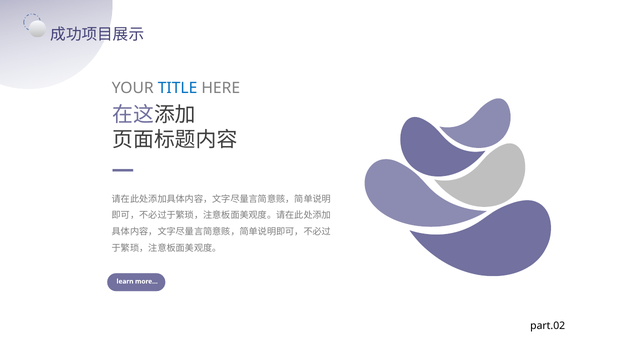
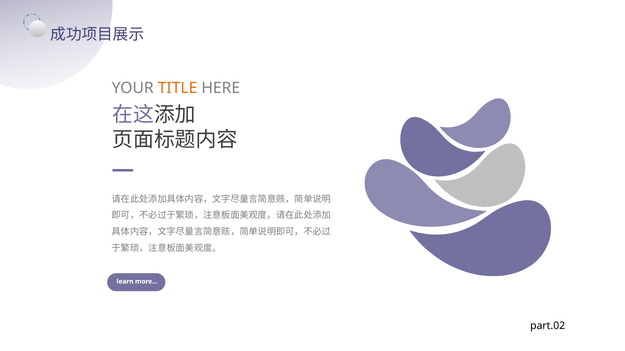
TITLE colour: blue -> orange (178, 88)
